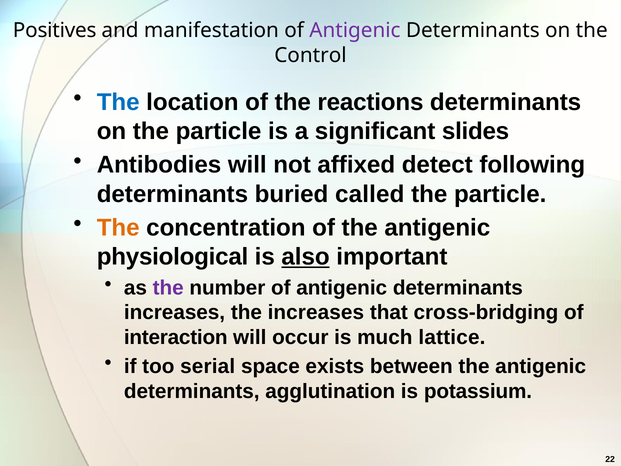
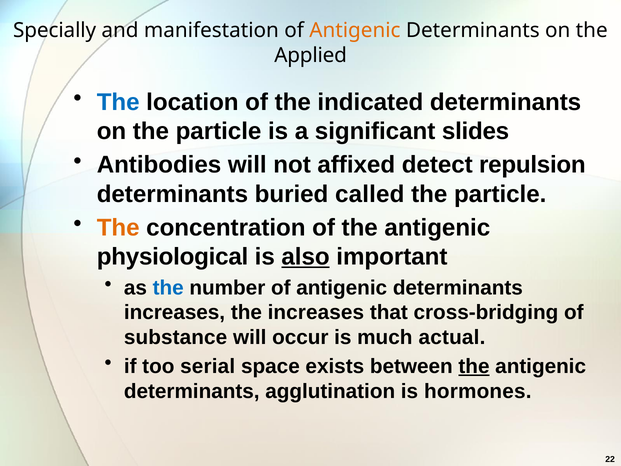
Positives: Positives -> Specially (55, 30)
Antigenic colour: purple -> orange (355, 30)
Control: Control -> Applied (311, 55)
reactions: reactions -> indicated (370, 102)
following: following -> repulsion (532, 165)
the colour: purple -> blue (168, 288)
interaction: interaction -> substance (176, 337)
lattice: lattice -> actual (452, 337)
the underline: none -> present (474, 366)
potassium: potassium -> hormones (478, 391)
